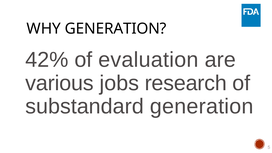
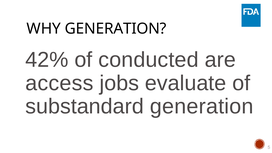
evaluation: evaluation -> conducted (148, 60)
various: various -> access (59, 83)
research: research -> evaluate (186, 83)
